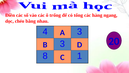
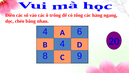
3: 3 -> 6 (80, 31)
3: 3 -> 4 (62, 44)
1: 1 -> 9 (80, 56)
